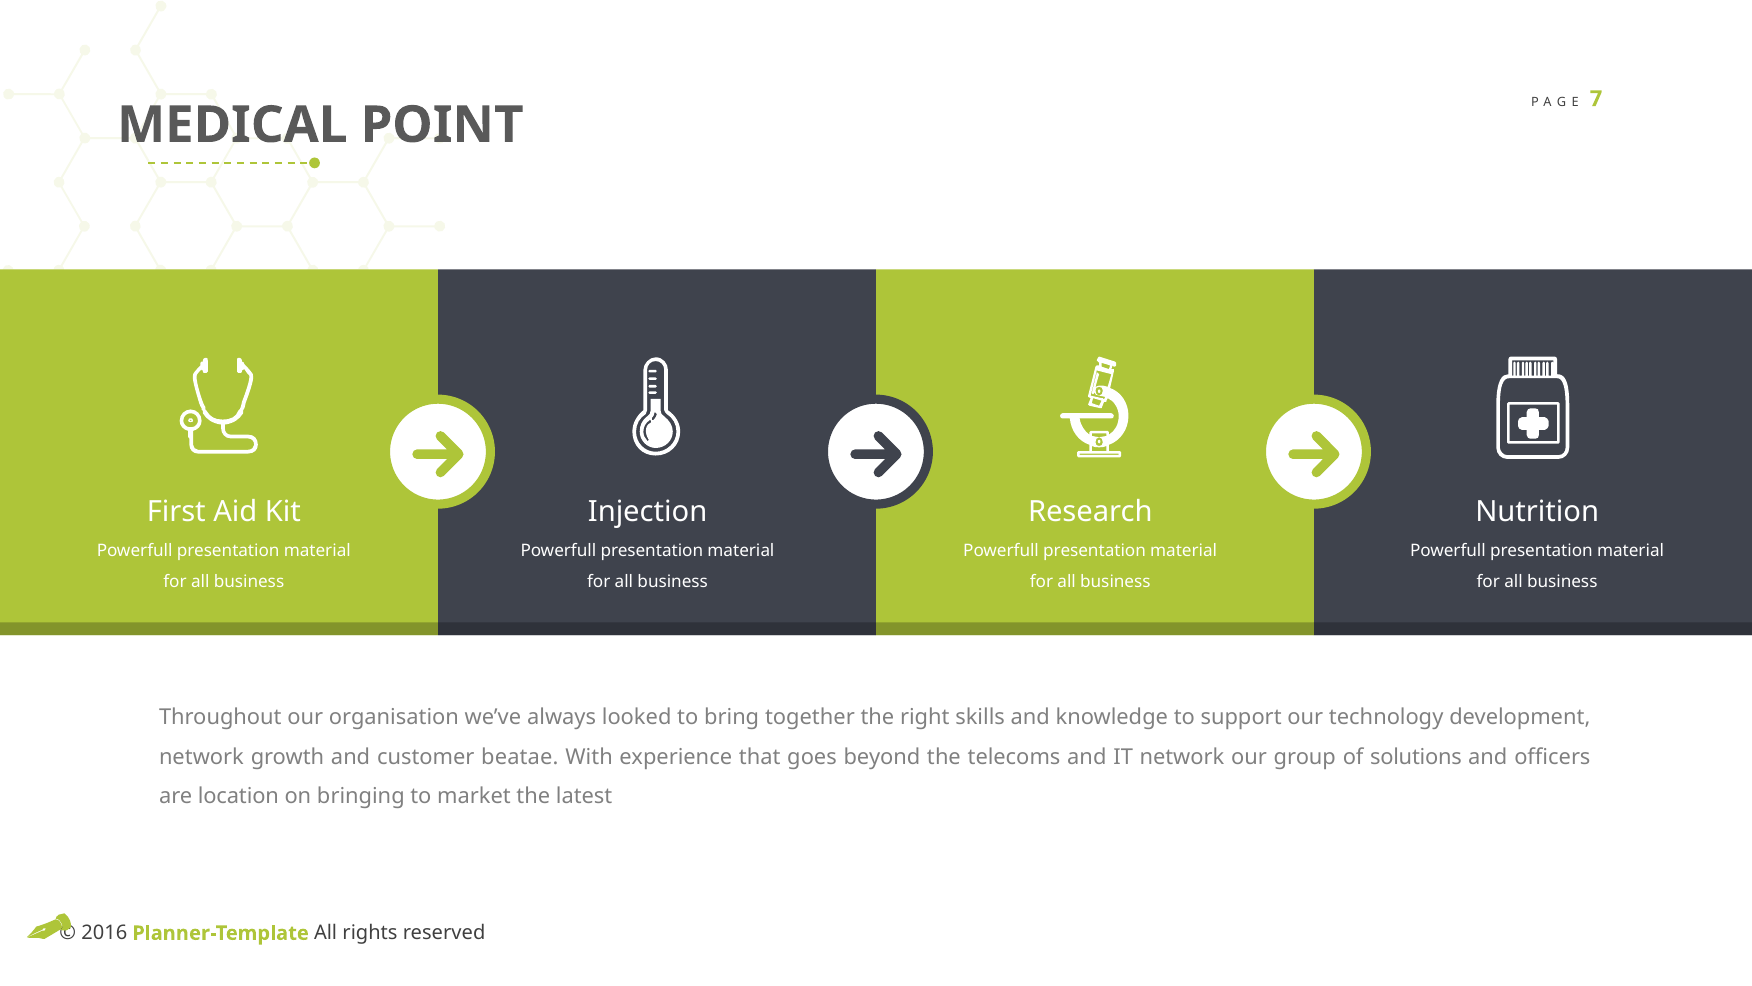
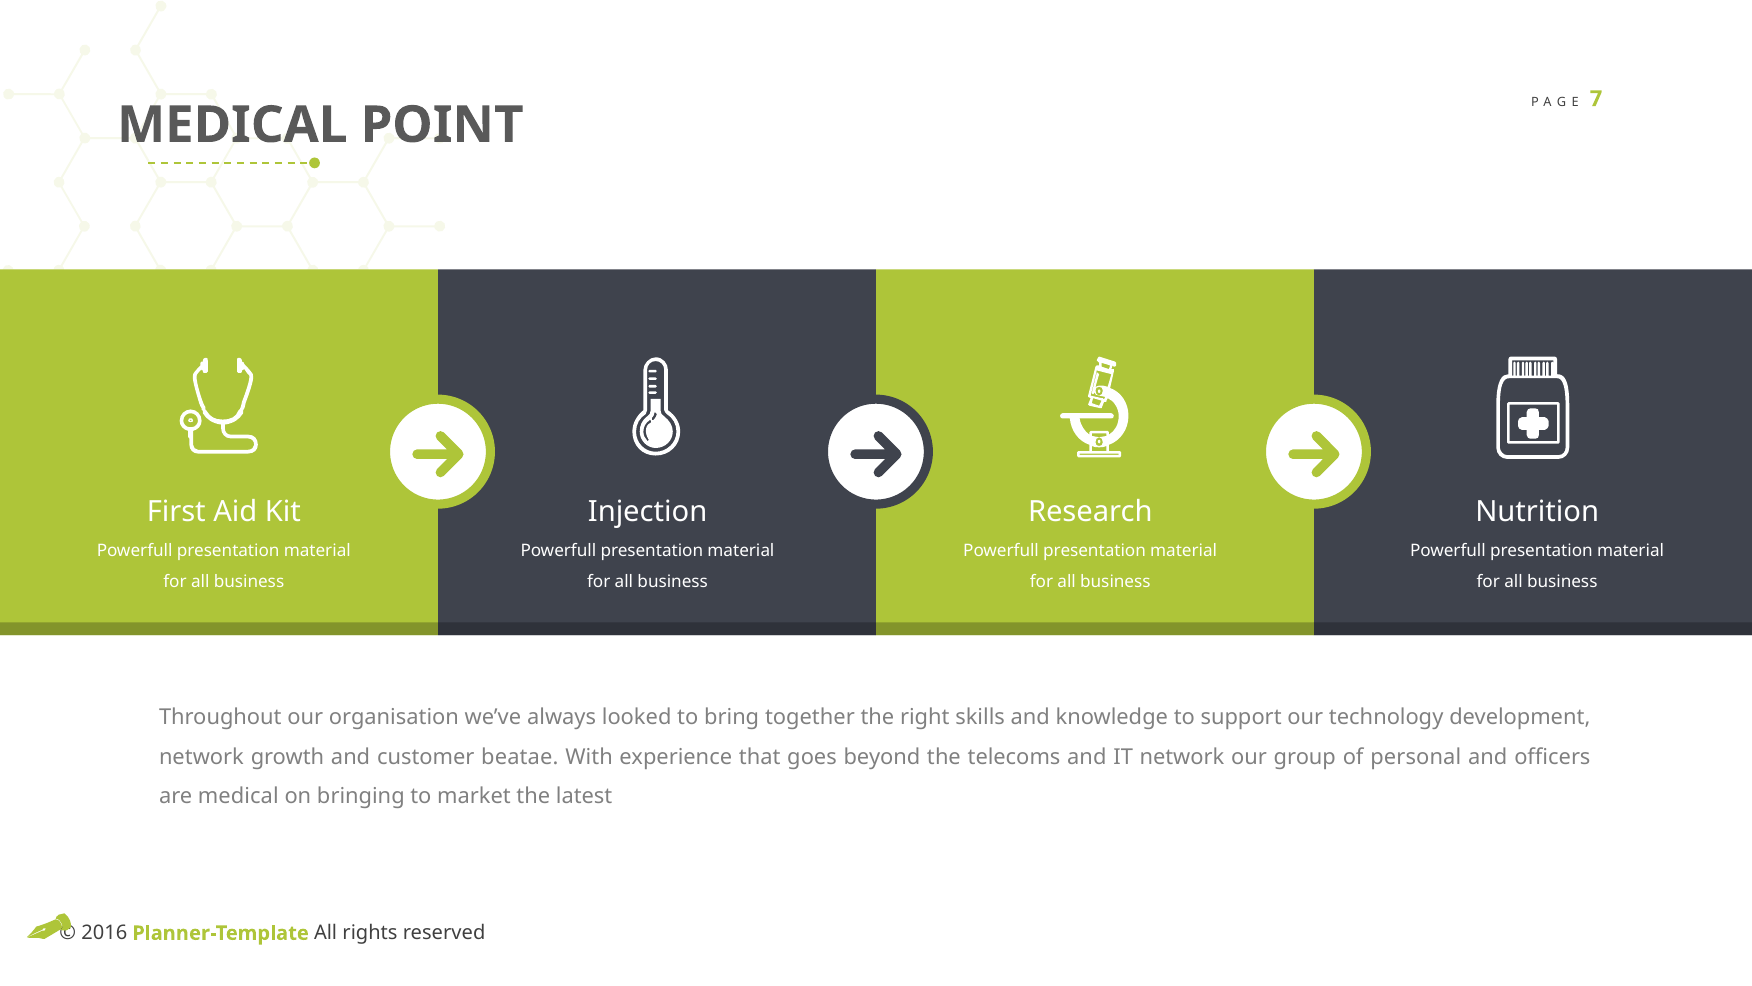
solutions: solutions -> personal (1416, 756)
are location: location -> medical (238, 796)
